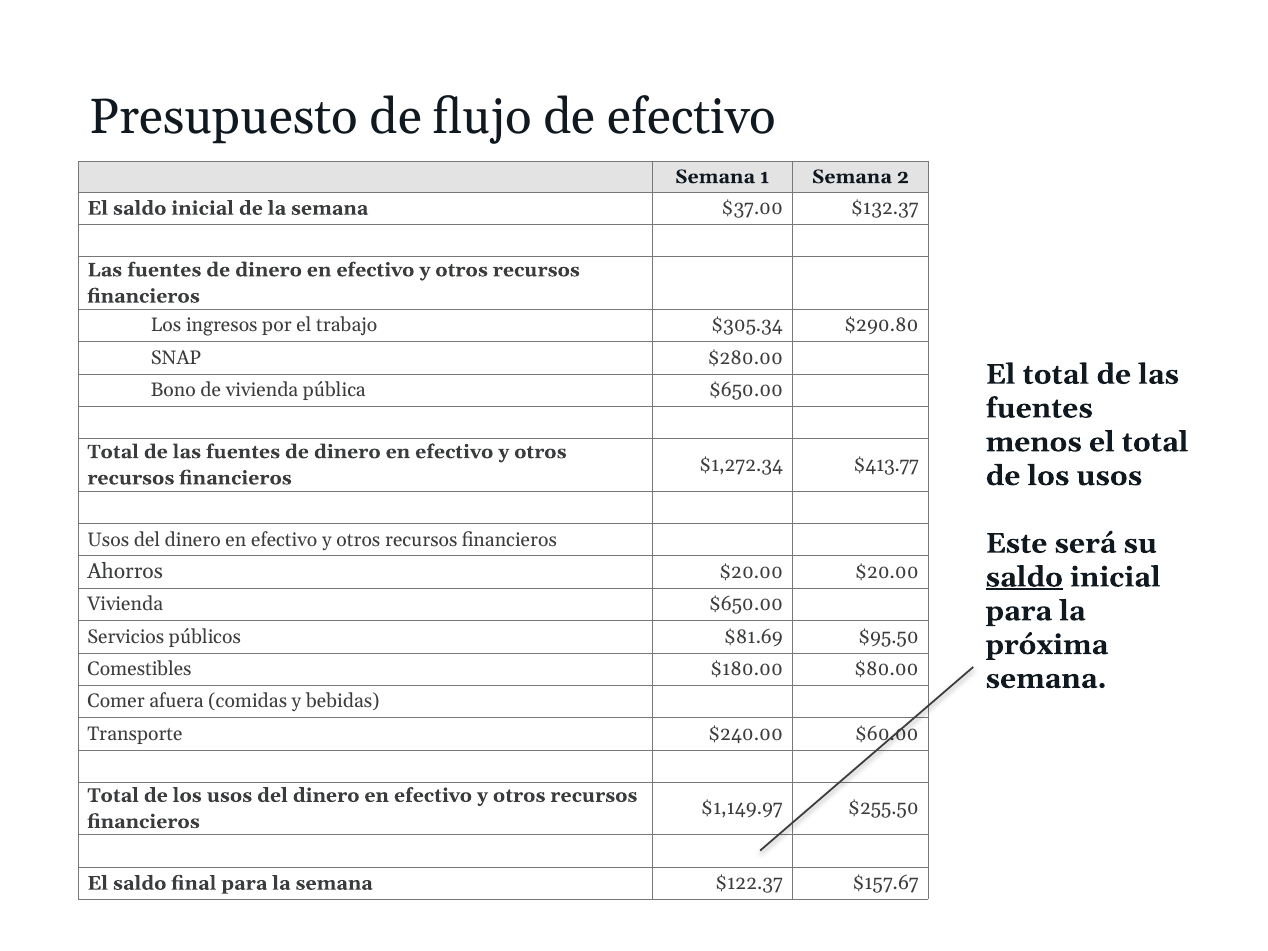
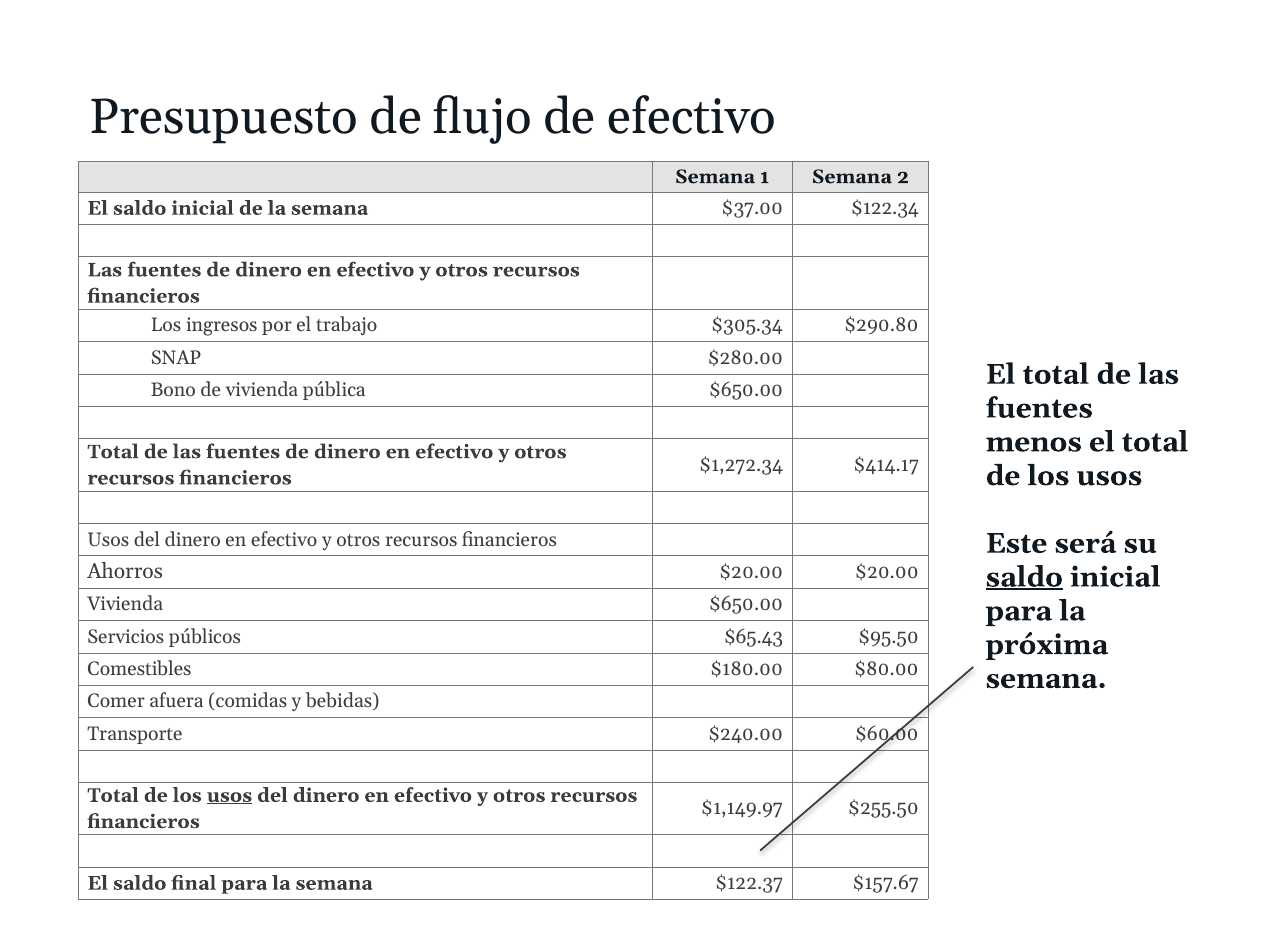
$132.37: $132.37 -> $122.34 (885, 208)
$413.77: $413.77 -> $414.17 (886, 465)
$81.69: $81.69 -> $65.43 (754, 637)
usos underline: none -> present (229, 795)
